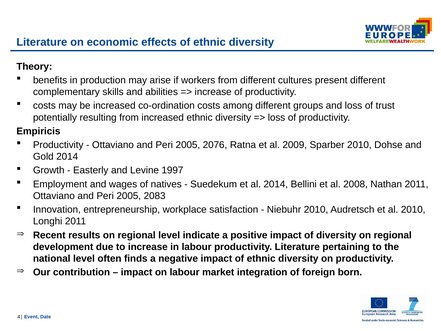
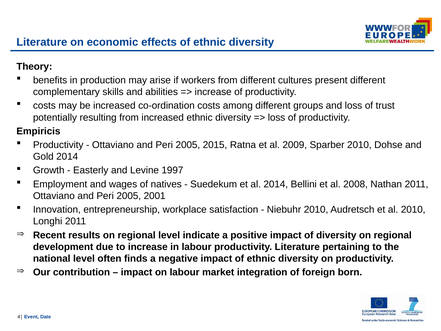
2076: 2076 -> 2015 (215, 145)
2083: 2083 -> 2001 (155, 196)
